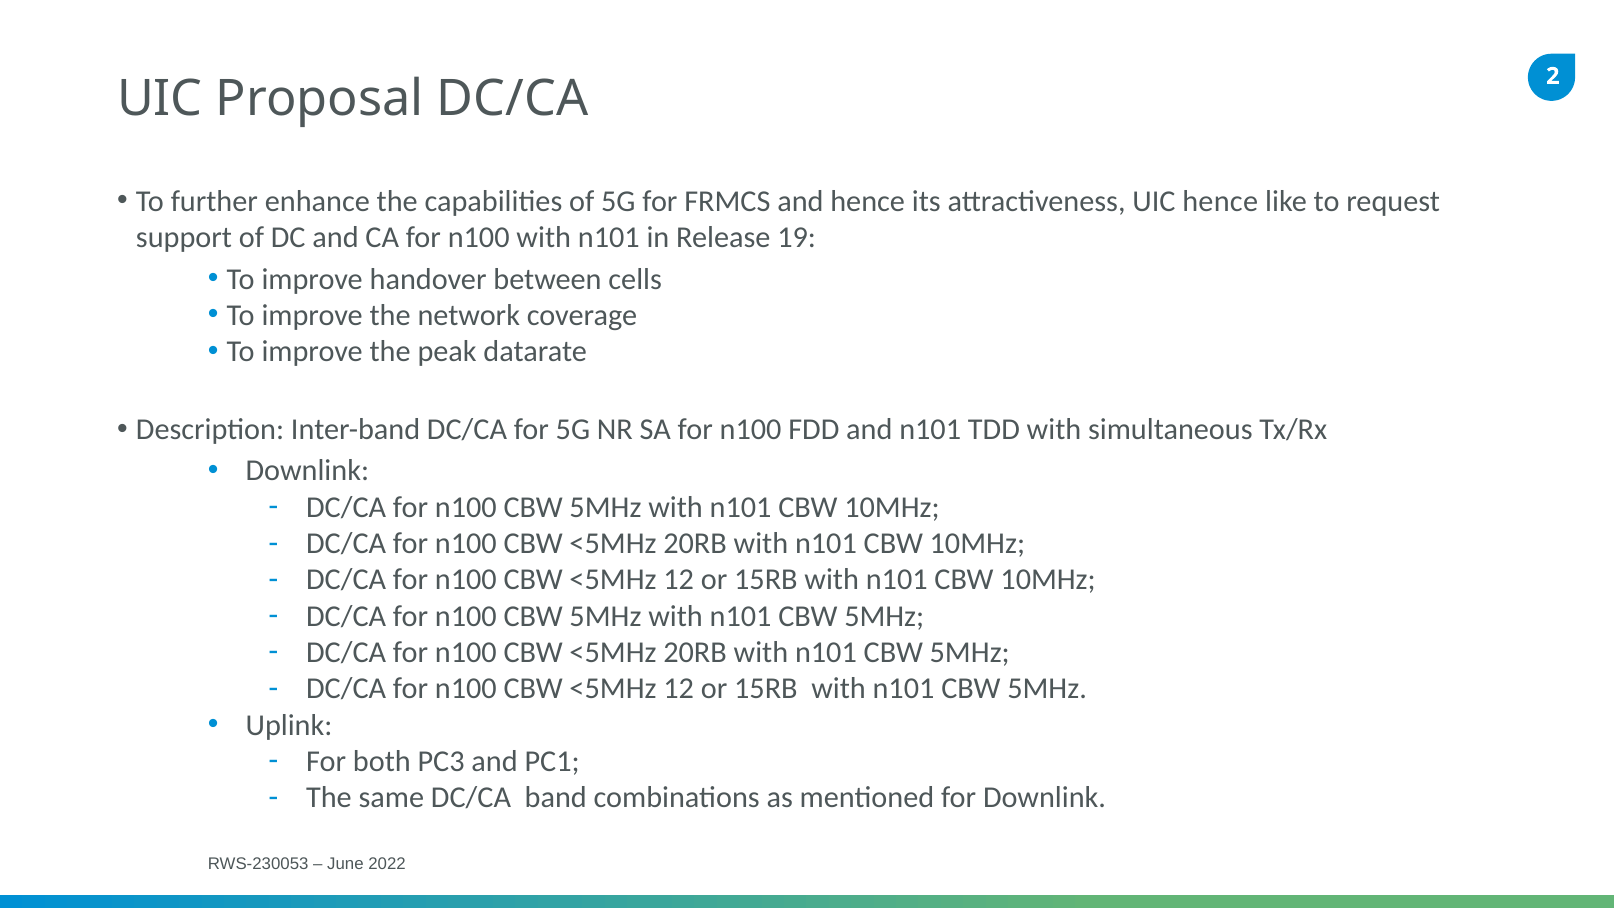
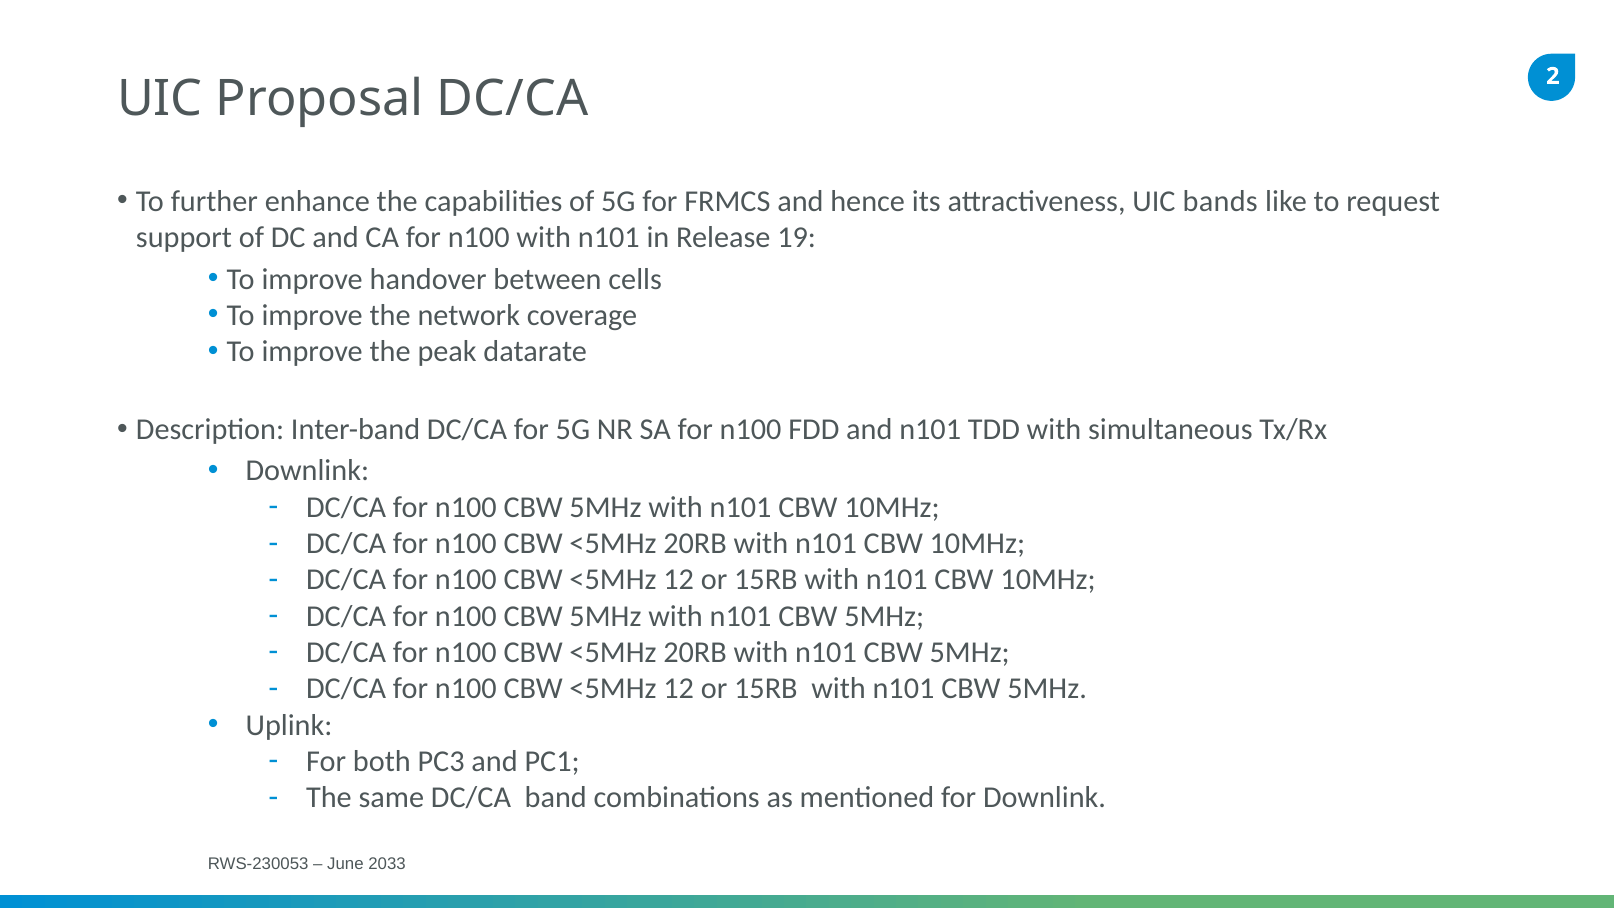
UIC hence: hence -> bands (1220, 202)
2022: 2022 -> 2033 (387, 864)
